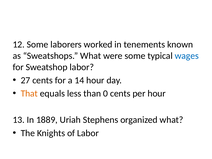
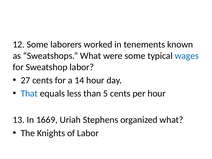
That colour: orange -> blue (29, 93)
0: 0 -> 5 (105, 93)
1889: 1889 -> 1669 (47, 120)
